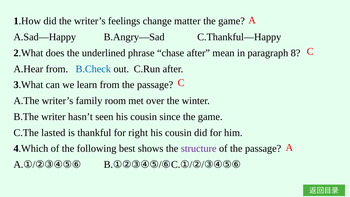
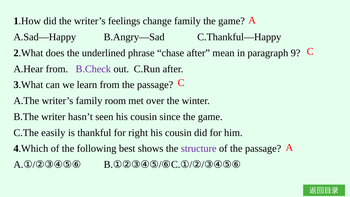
change matter: matter -> family (187, 21)
8: 8 -> 9 (296, 53)
B.Check colour: blue -> purple (93, 69)
lasted: lasted -> easily (53, 133)
